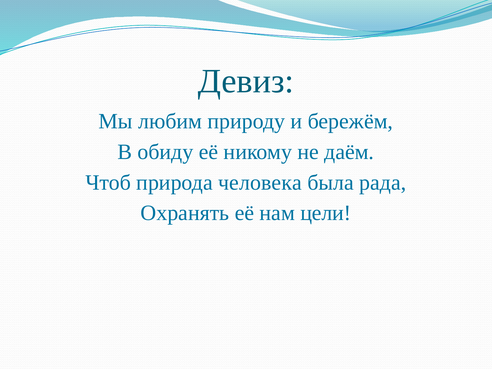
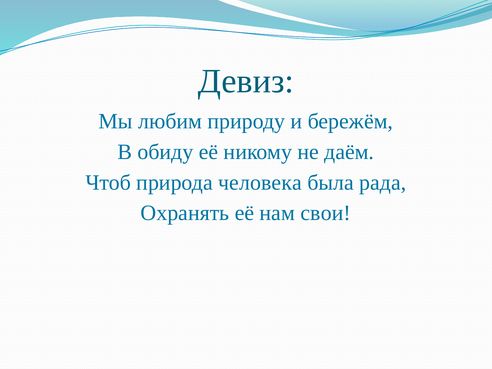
цели: цели -> свои (326, 213)
